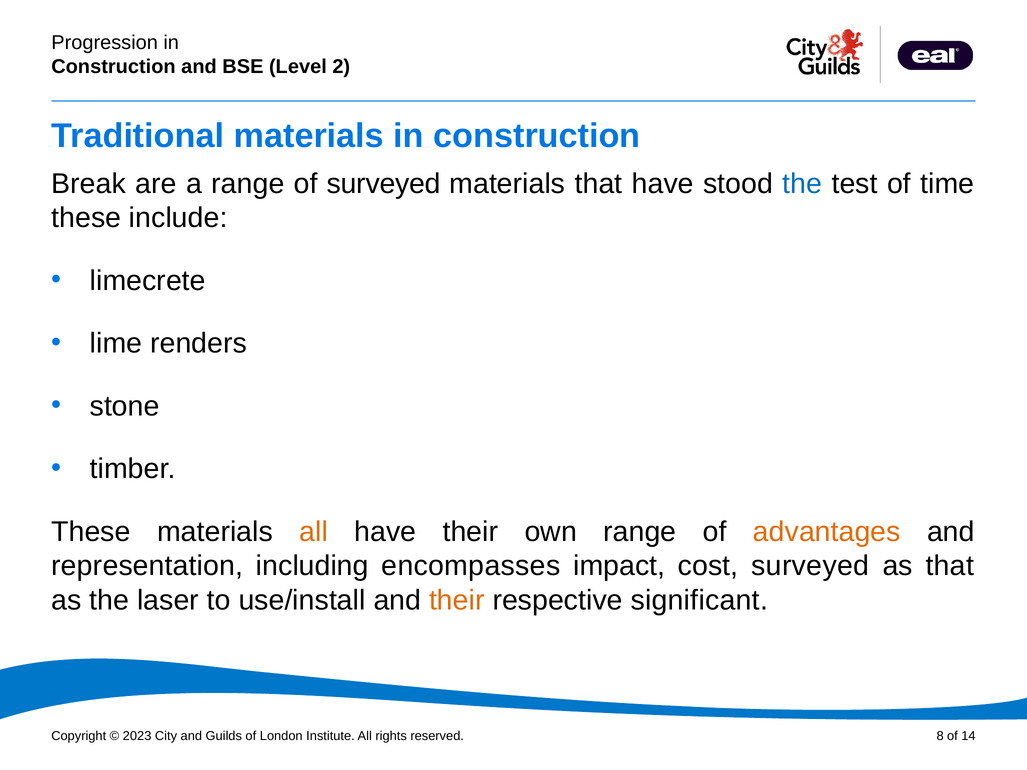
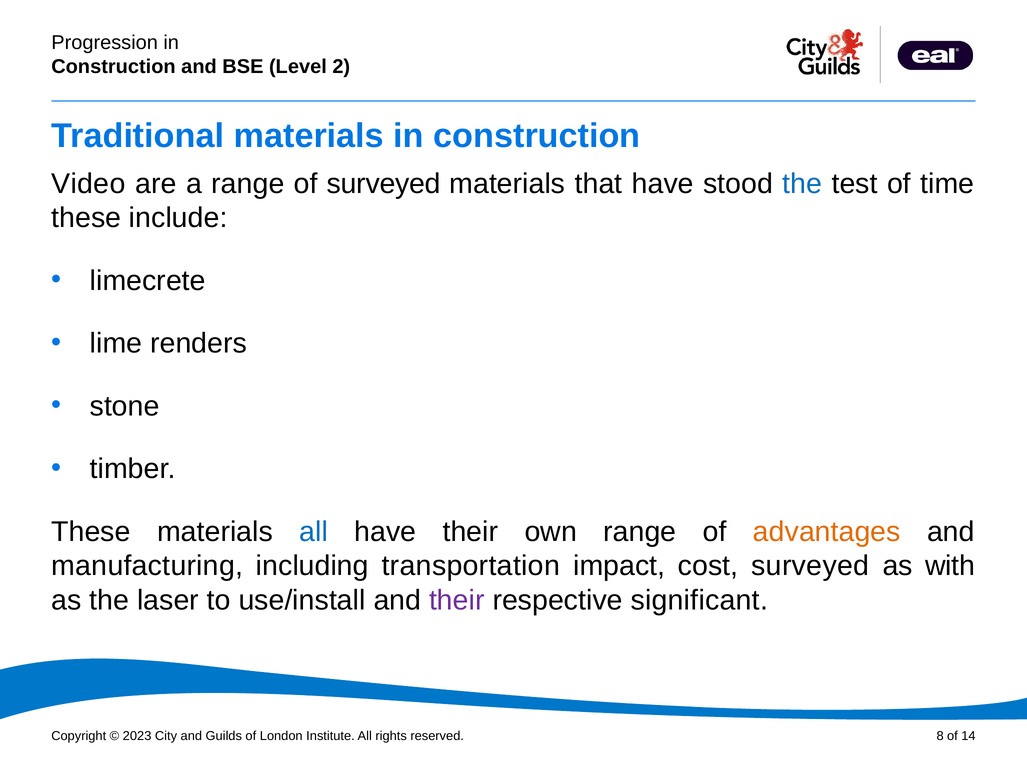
Break: Break -> Video (88, 184)
all colour: orange -> blue (314, 532)
representation: representation -> manufacturing (147, 566)
encompasses: encompasses -> transportation (471, 566)
as that: that -> with (950, 566)
their colour: orange -> purple (457, 600)
